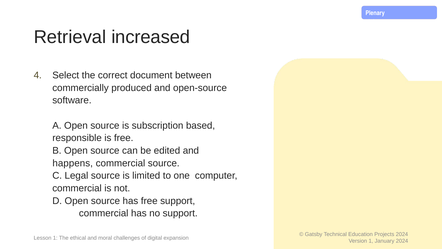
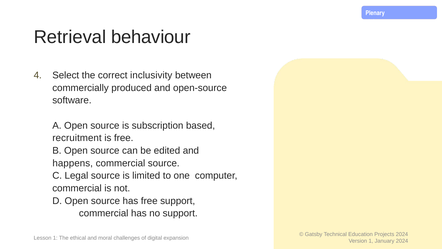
increased: increased -> behaviour (151, 37)
document: document -> inclusivity (151, 75)
responsible: responsible -> recruitment (77, 138)
